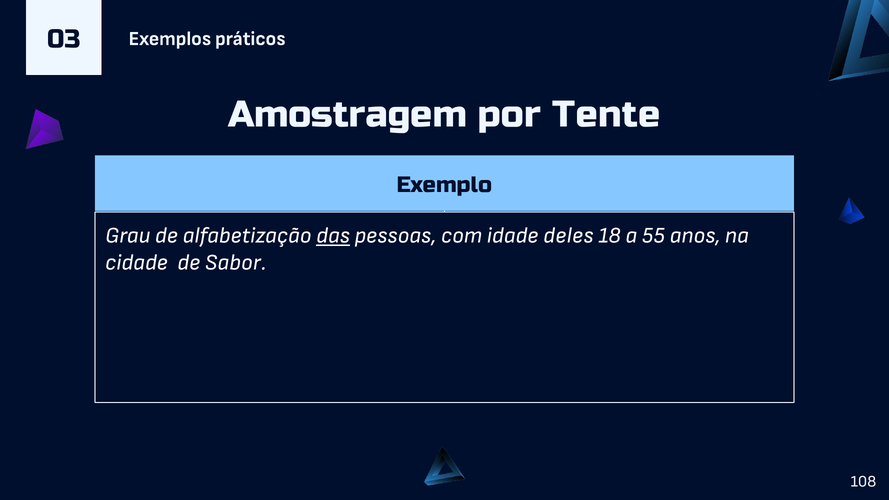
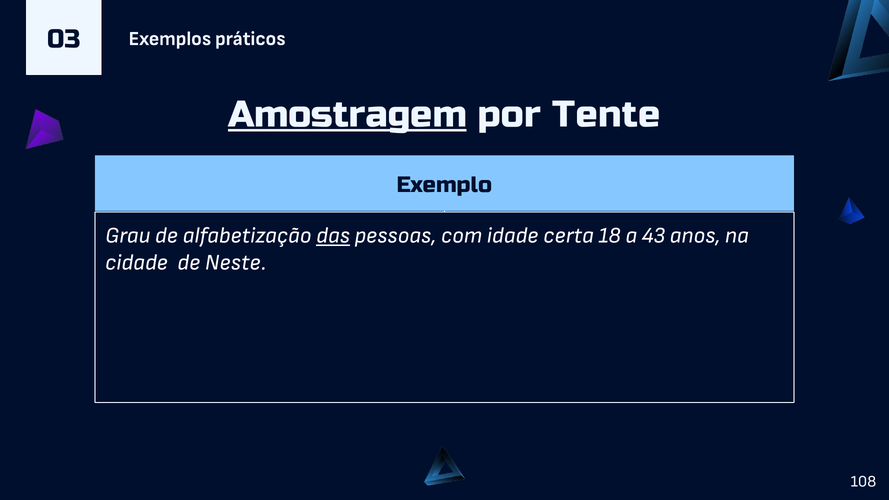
Amostragem underline: none -> present (347, 114)
deles: deles -> certa (568, 236)
55: 55 -> 43 (654, 236)
Sabor: Sabor -> Neste (235, 262)
